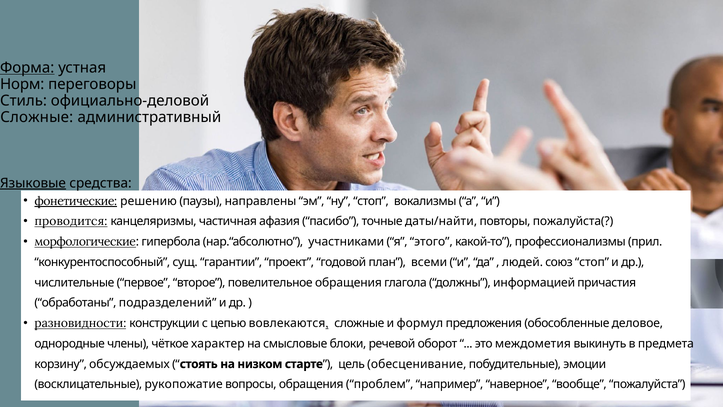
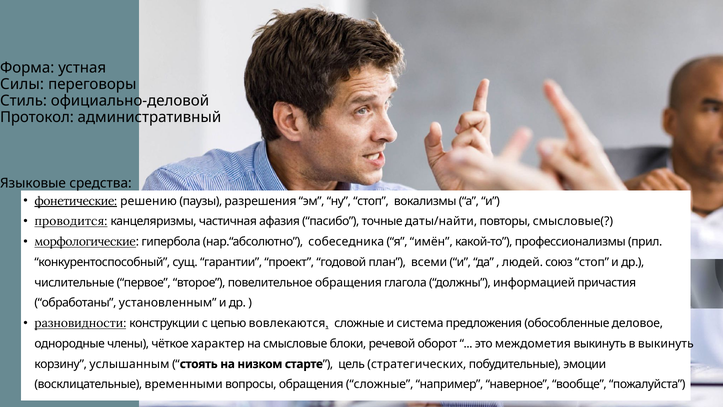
Форма underline: present -> none (27, 68)
Норм: Норм -> Силы (22, 84)
Сложные: Сложные -> Протокол (37, 117)
Языковые underline: present -> none (33, 183)
направлены: направлены -> разрешения (261, 201)
пожалуйста(: пожалуйста( -> смысловые( (573, 221)
участниками: участниками -> собеседника (346, 242)
этого: этого -> имён (431, 242)
подразделений: подразделений -> установленным (168, 303)
формул: формул -> система (420, 323)
в предмета: предмета -> выкинуть (666, 343)
обсуждаемых: обсуждаемых -> услышанным (129, 364)
обесценивание: обесценивание -> стратегических (417, 364)
рукопожатие: рукопожатие -> временными (184, 384)
обращения проблем: проблем -> сложные (380, 384)
